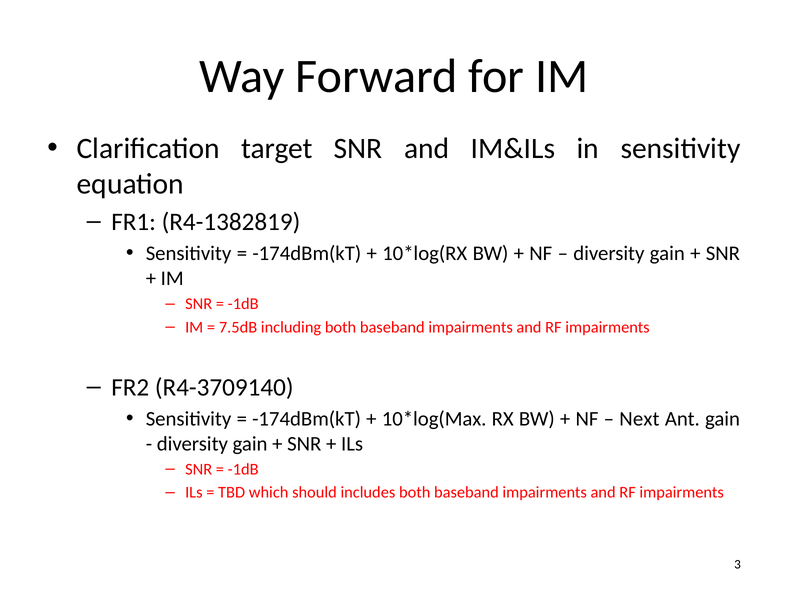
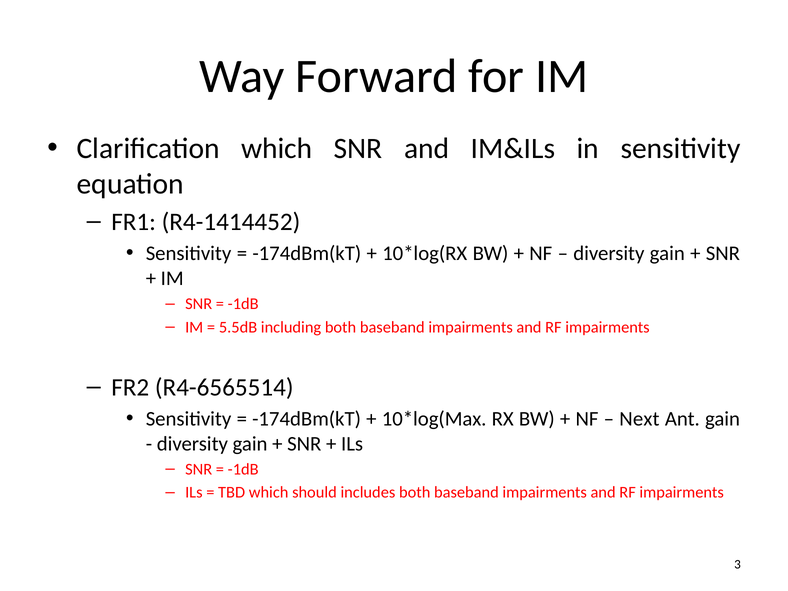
Clarification target: target -> which (277, 149)
R4-1382819: R4-1382819 -> R4-1414452 (231, 222)
7.5dB: 7.5dB -> 5.5dB (238, 327)
R4-3709140: R4-3709140 -> R4-6565514 (224, 387)
